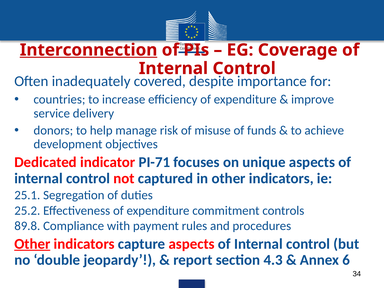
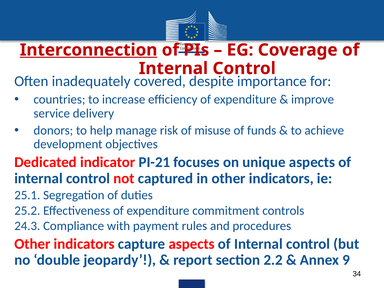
PI-71: PI-71 -> PI-21 (154, 162)
89.8: 89.8 -> 24.3 (27, 226)
Other underline: present -> none (32, 244)
4.3: 4.3 -> 2.2 (273, 260)
6: 6 -> 9 (346, 260)
